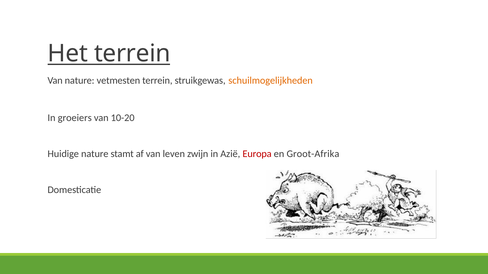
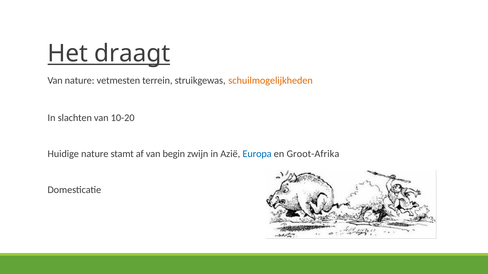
Het terrein: terrein -> draagt (132, 53)
groeiers: groeiers -> slachten (75, 118)
leven: leven -> begin (174, 154)
Europa colour: red -> blue (257, 154)
